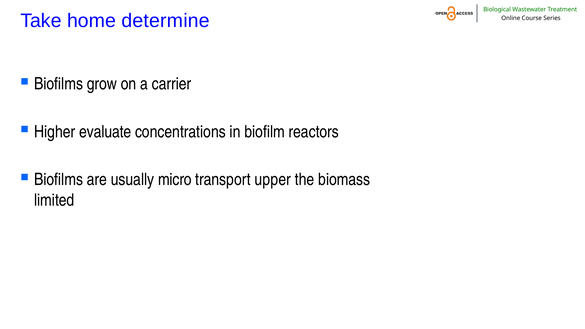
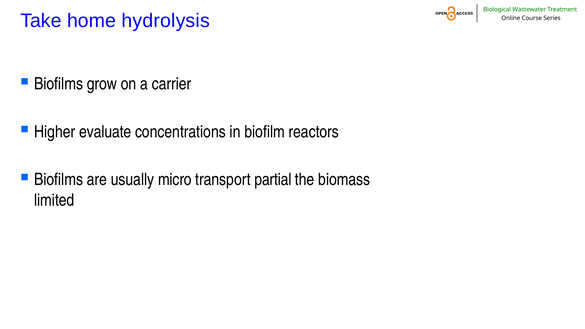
determine: determine -> hydrolysis (166, 21)
upper: upper -> partial (273, 180)
